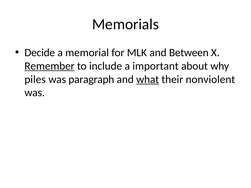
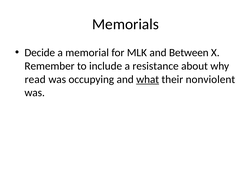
Remember underline: present -> none (50, 66)
important: important -> resistance (156, 66)
piles: piles -> read (35, 79)
paragraph: paragraph -> occupying (91, 79)
